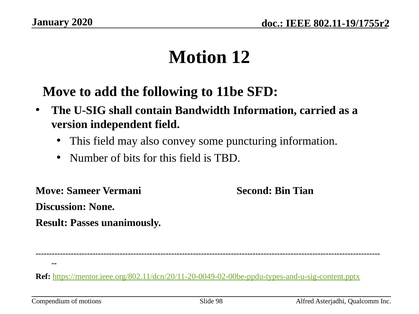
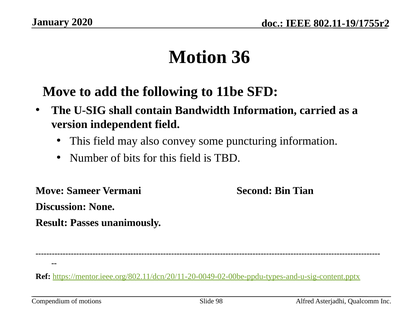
12: 12 -> 36 (241, 57)
